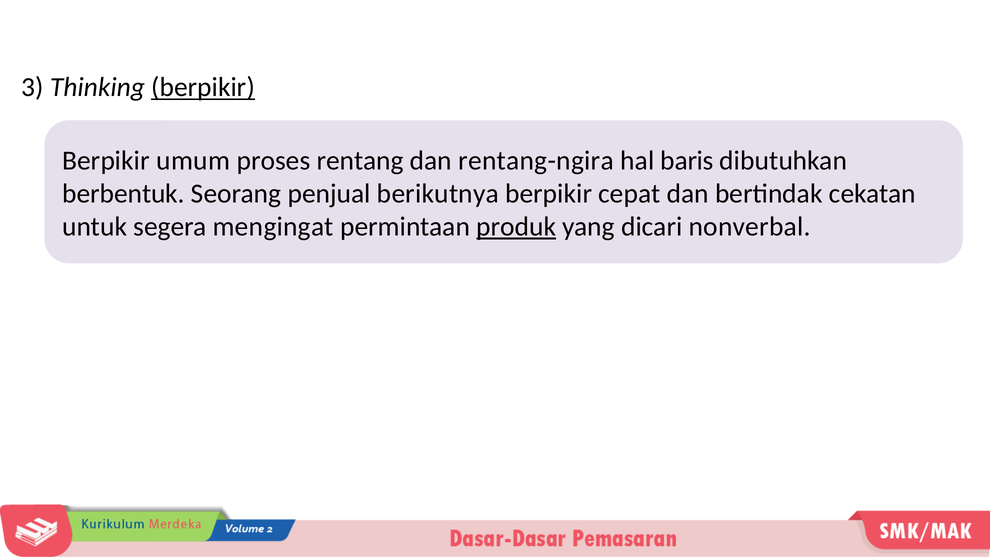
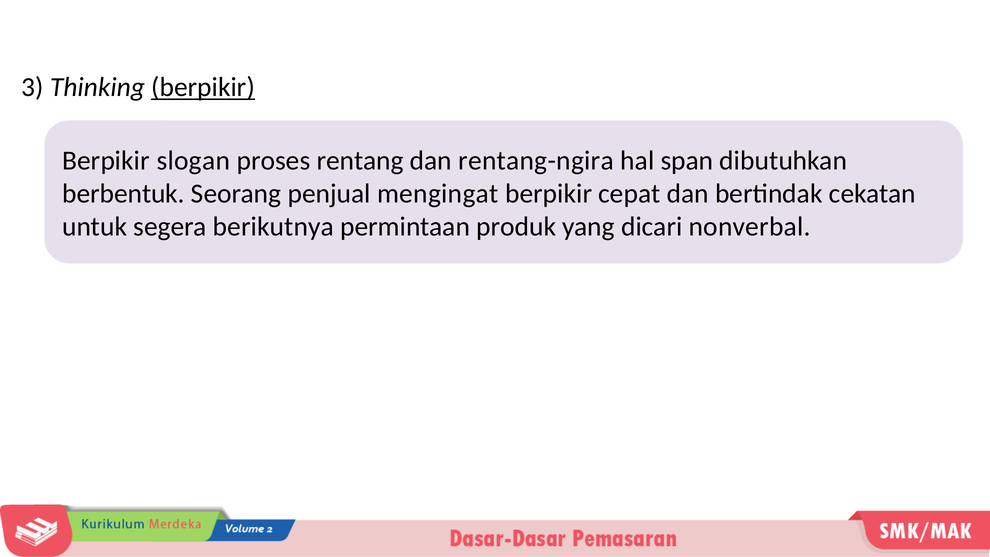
umum: umum -> slogan (193, 161)
baris: baris -> span (687, 161)
berikutnya: berikutnya -> mengingat (438, 194)
mengingat: mengingat -> berikutnya (273, 227)
produk underline: present -> none (516, 227)
